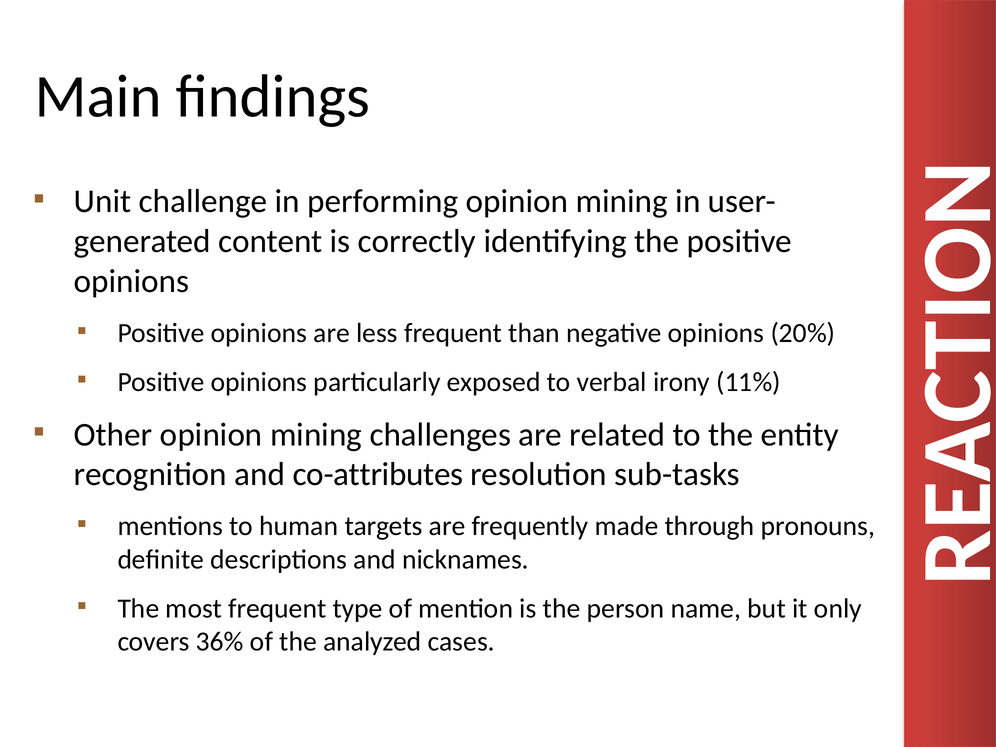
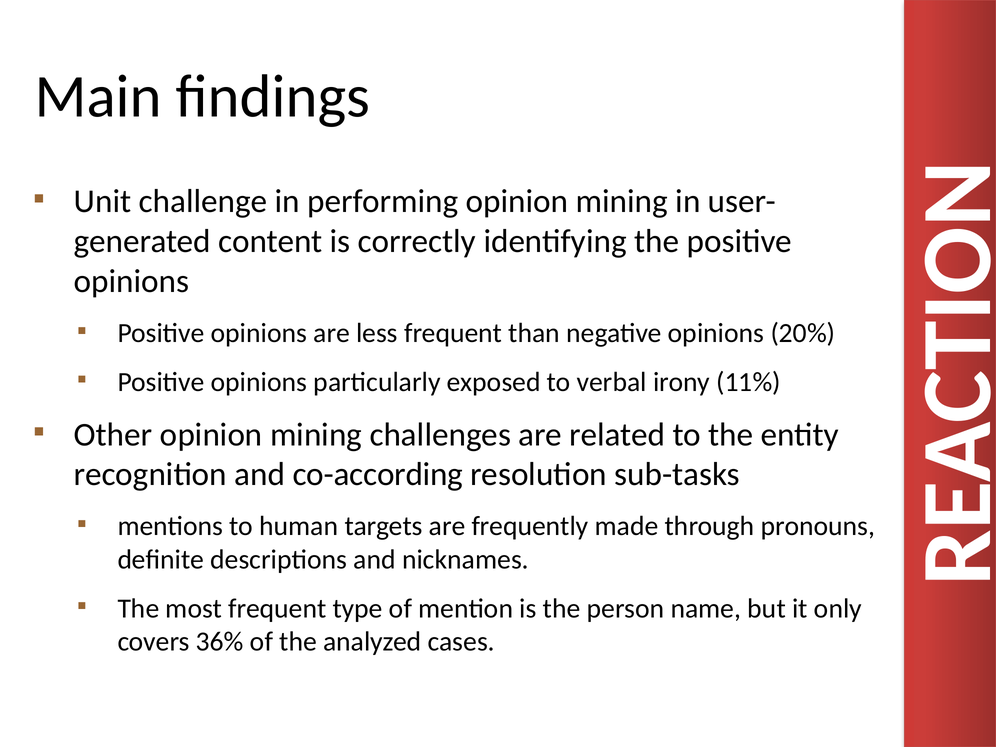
co-attributes: co-attributes -> co-according (378, 474)
